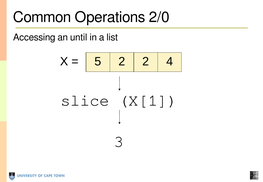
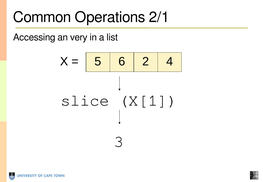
2/0: 2/0 -> 2/1 (159, 17)
until: until -> very (79, 37)
5 2: 2 -> 6 (122, 61)
